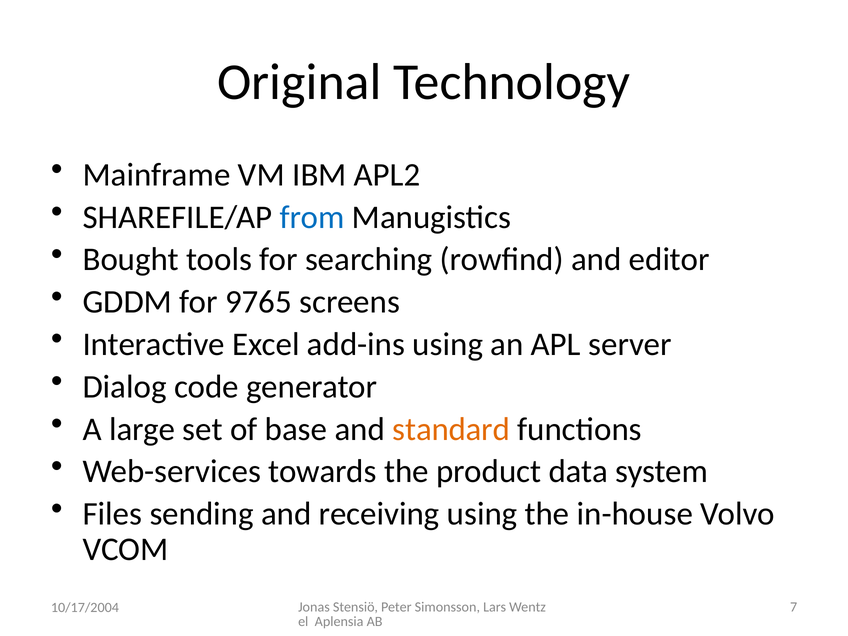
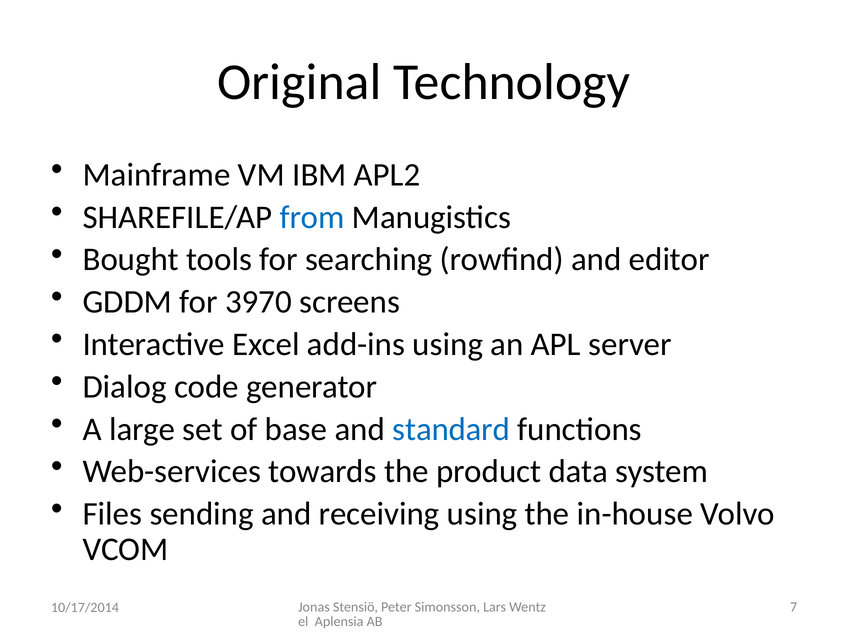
9765: 9765 -> 3970 (258, 302)
standard colour: orange -> blue (451, 429)
10/17/2004: 10/17/2004 -> 10/17/2014 (85, 607)
